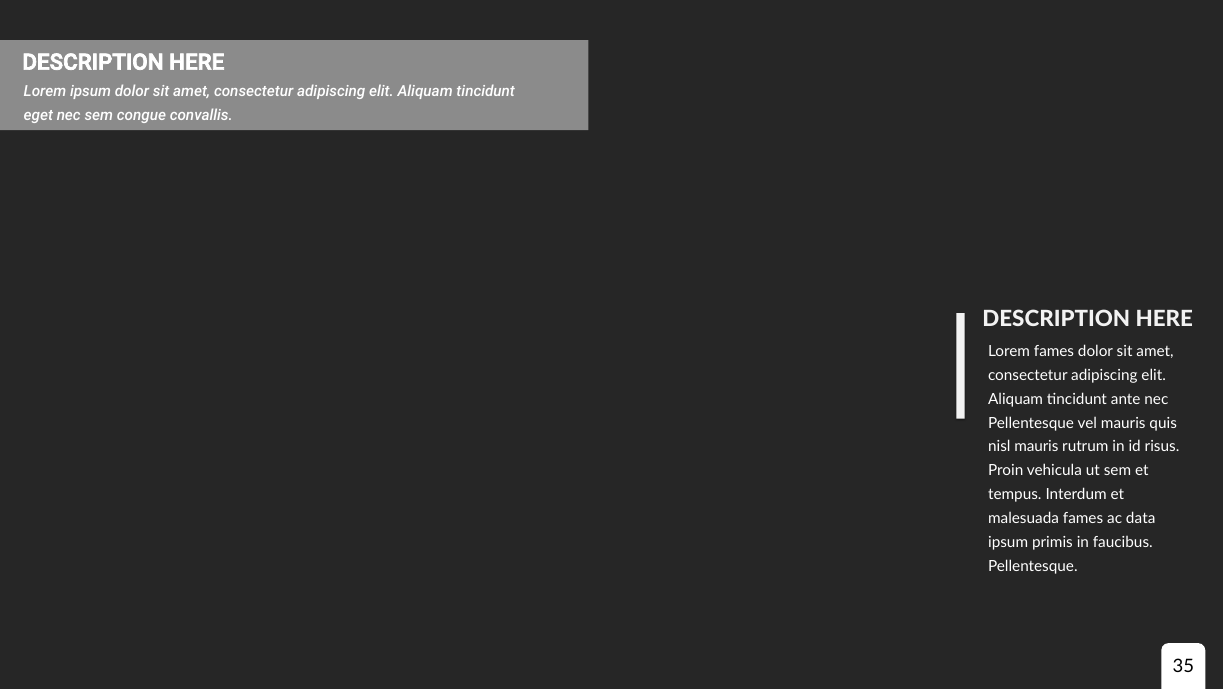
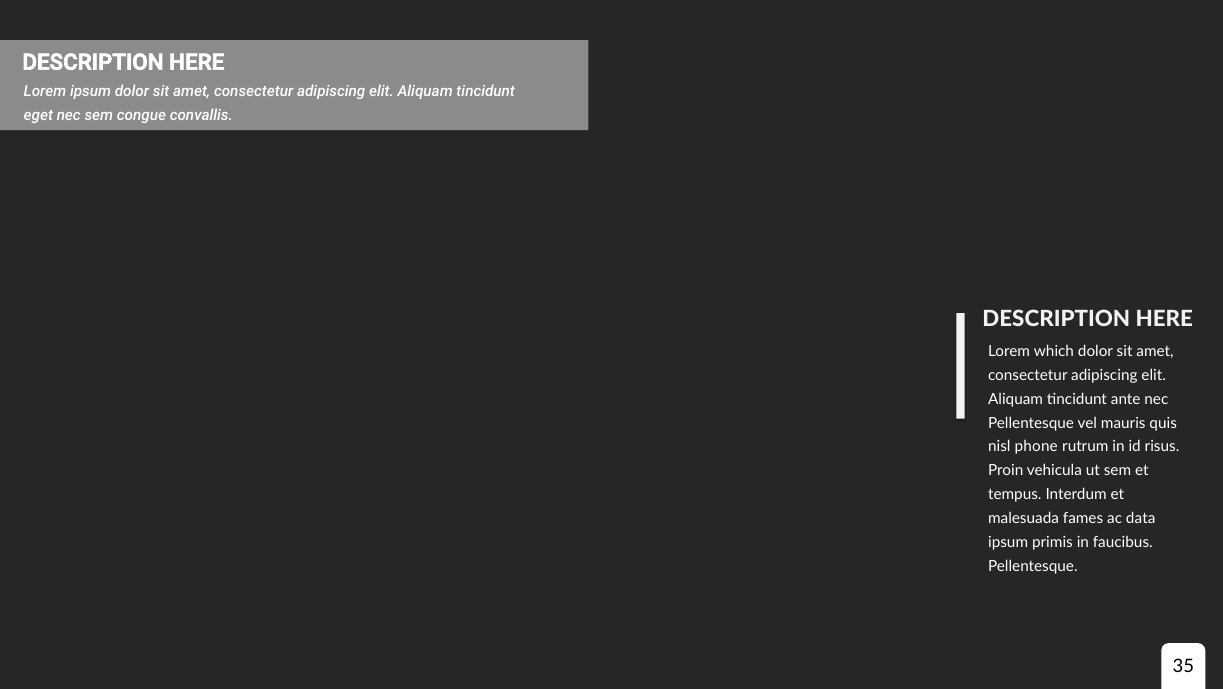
Lorem fames: fames -> which (1054, 352)
nisl mauris: mauris -> phone (1036, 447)
